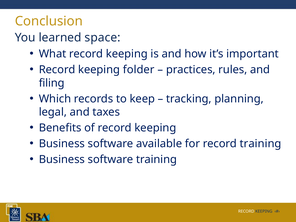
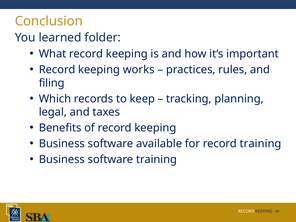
space: space -> folder (103, 38)
folder: folder -> works (139, 70)
